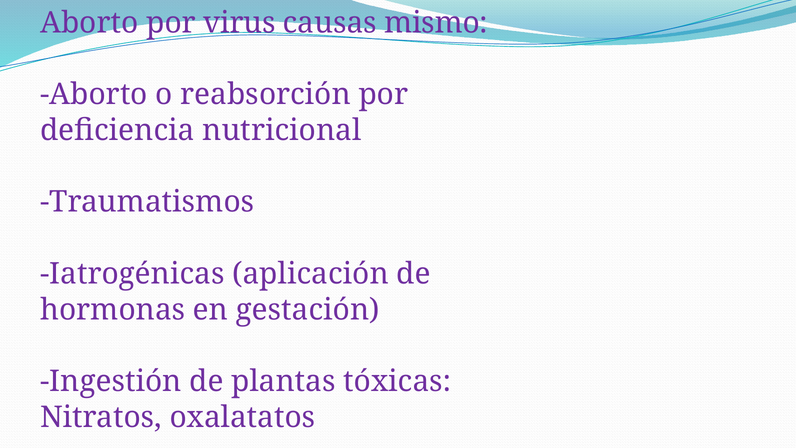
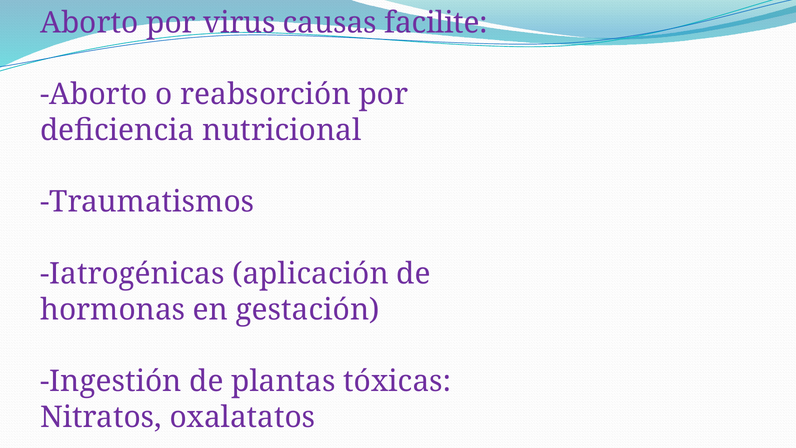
mismo: mismo -> facilite (436, 23)
